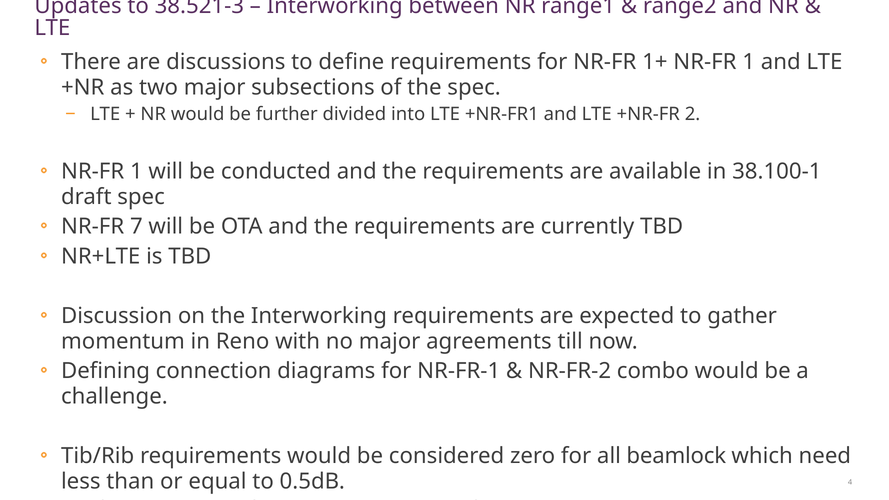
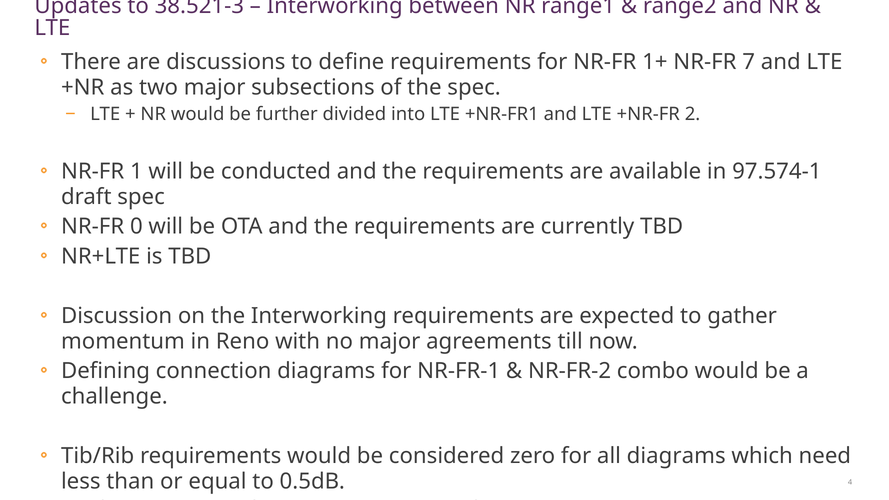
1+ NR-FR 1: 1 -> 7 (749, 62)
38.100-1: 38.100-1 -> 97.574-1 (777, 172)
7: 7 -> 0 (136, 227)
all beamlock: beamlock -> diagrams (676, 456)
